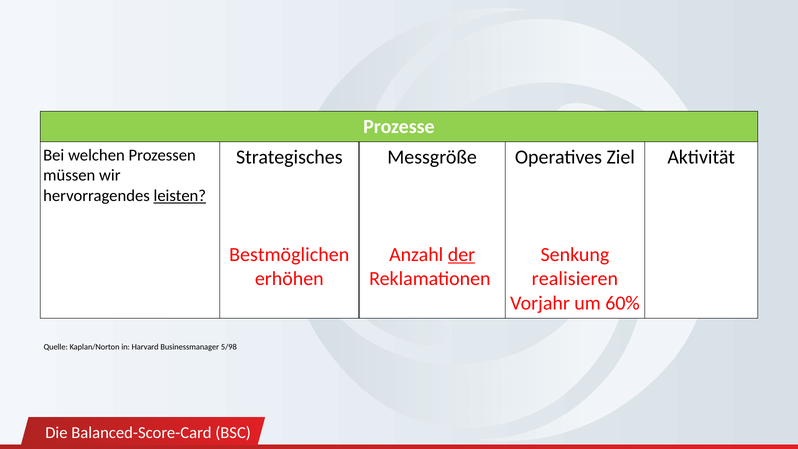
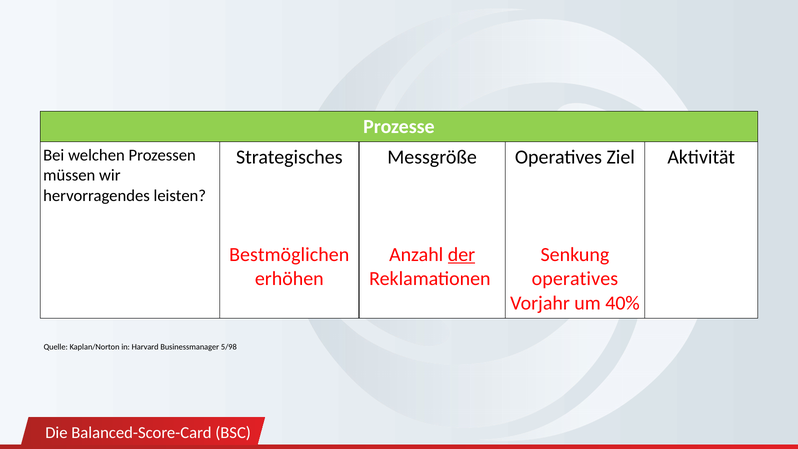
leisten underline: present -> none (180, 196)
realisieren: realisieren -> operatives (575, 279)
60%: 60% -> 40% (623, 303)
